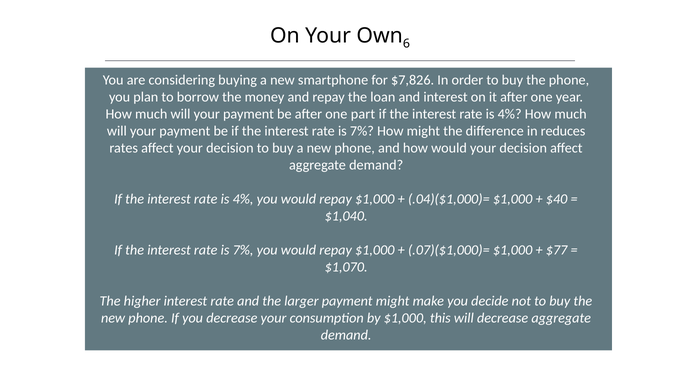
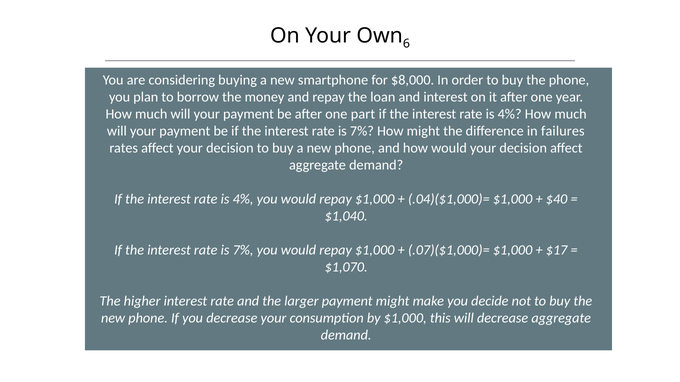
$7,826: $7,826 -> $8,000 (413, 80)
reduces: reduces -> failures (563, 131)
$77: $77 -> $17 (557, 250)
